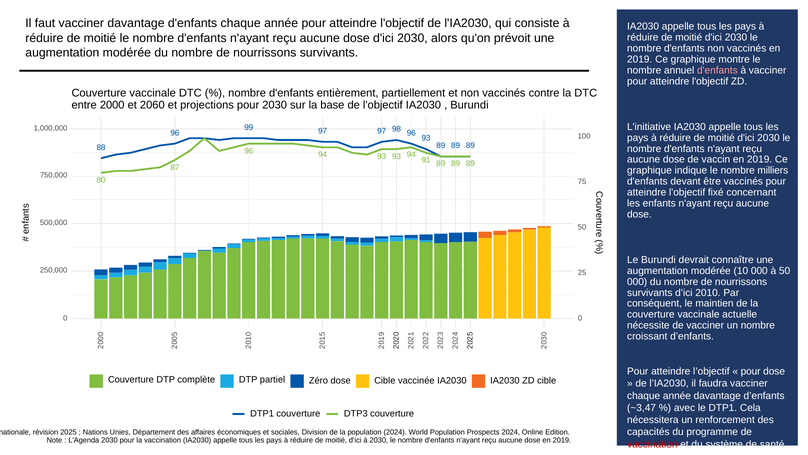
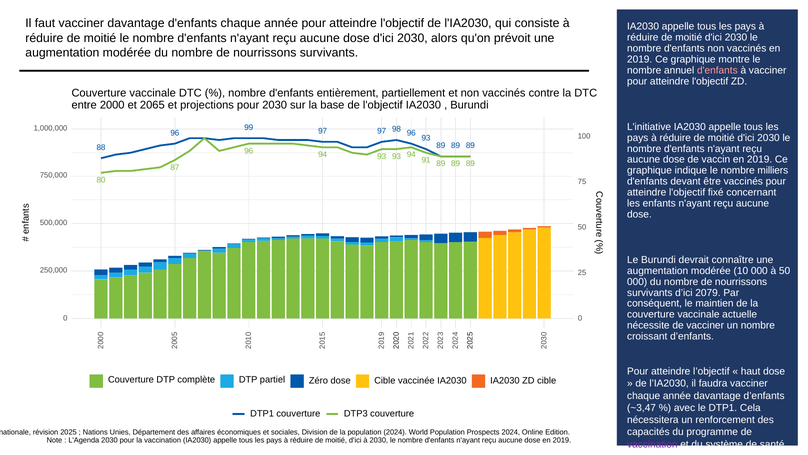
2060: 2060 -> 2065 (152, 105)
2010: 2010 -> 2079 (708, 292)
pour: pour -> haut (751, 371)
vaccination colour: red -> purple (652, 444)
